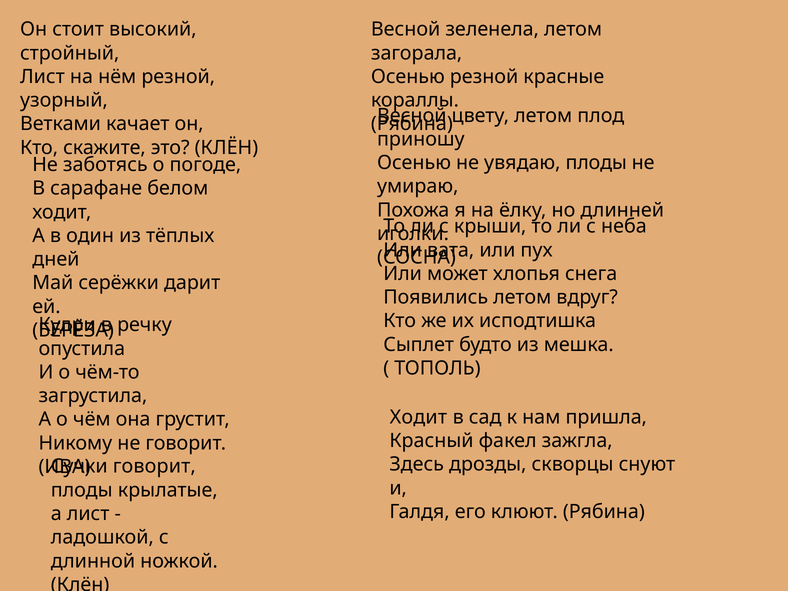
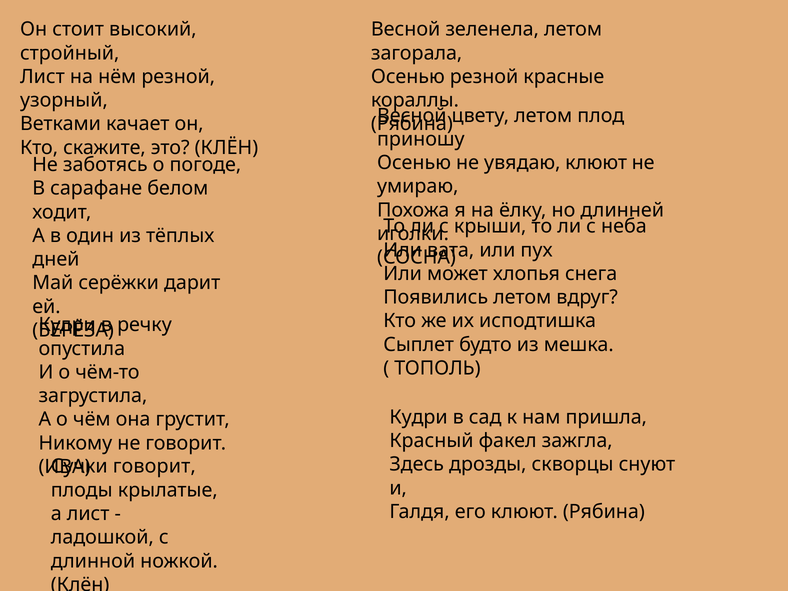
увядаю плоды: плоды -> клюют (596, 163)
Ходит: Ходит -> Кудри (419, 417)
